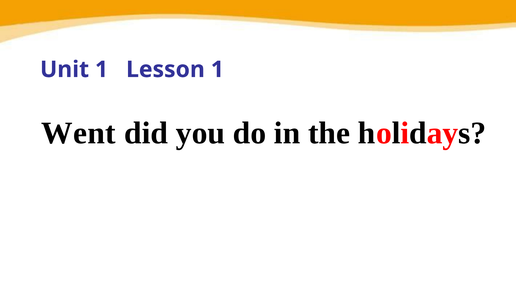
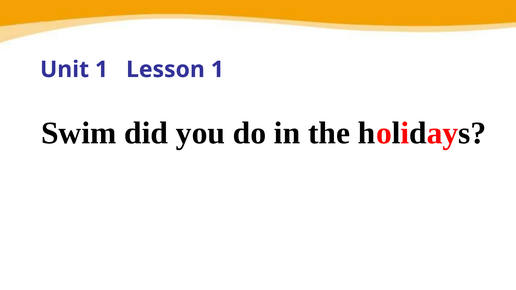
Went: Went -> Swim (79, 133)
